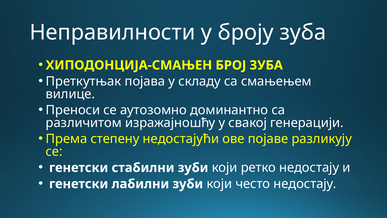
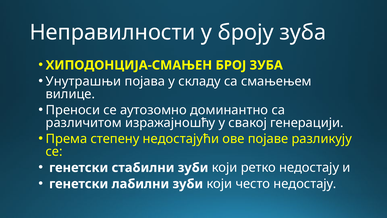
Преткутњак: Преткутњак -> Унутрашњи (83, 81)
